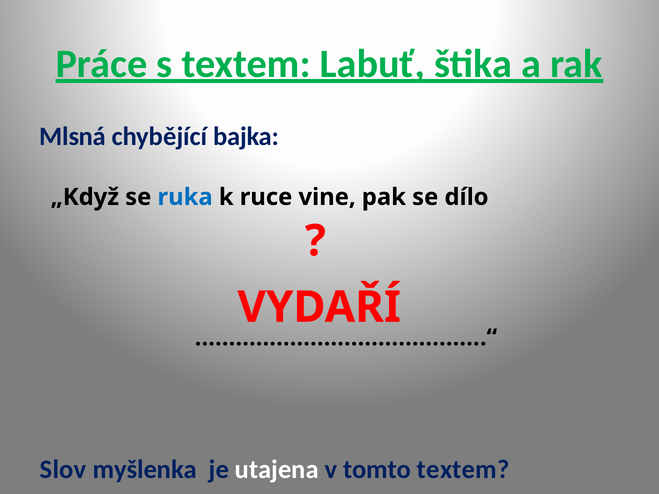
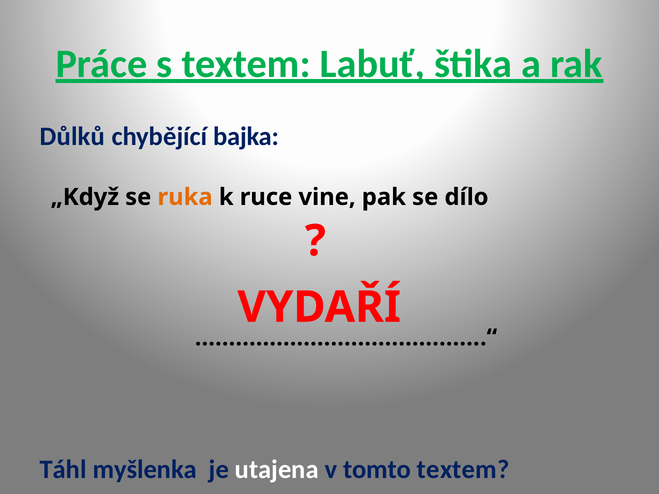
Mlsná: Mlsná -> Důlků (72, 136)
ruka colour: blue -> orange (185, 197)
Slov: Slov -> Táhl (63, 470)
